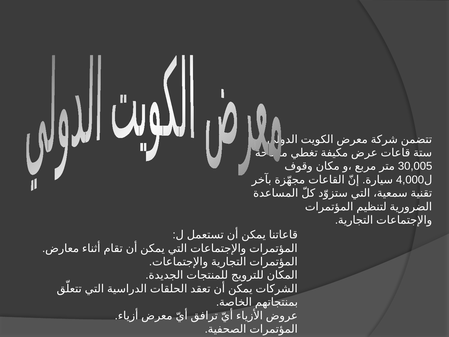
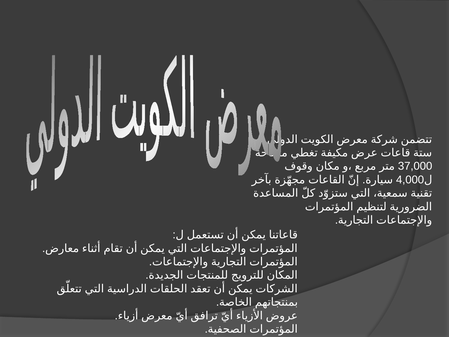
30,005: 30,005 -> 37,000 (415, 166)
